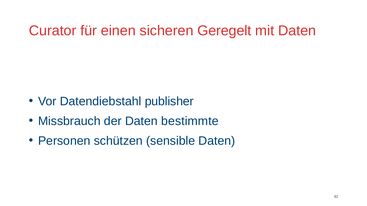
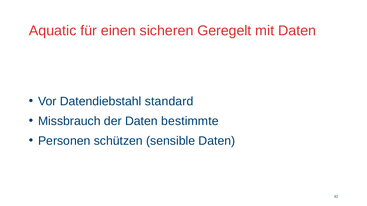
Curator: Curator -> Aquatic (53, 31)
publisher: publisher -> standard (169, 102)
